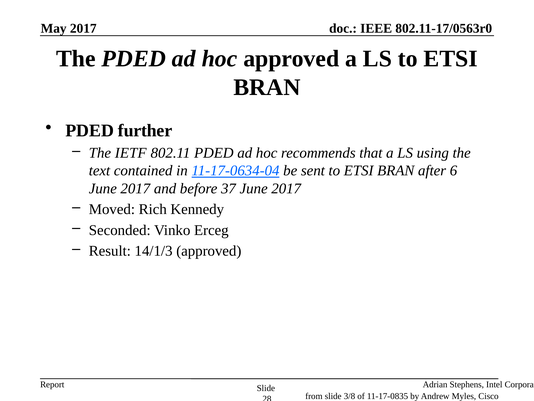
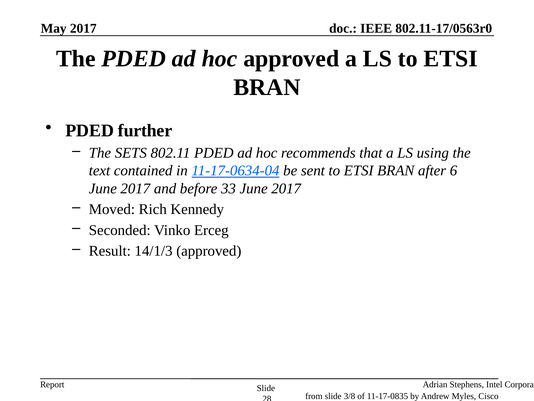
IETF: IETF -> SETS (131, 153)
37: 37 -> 33 (228, 188)
